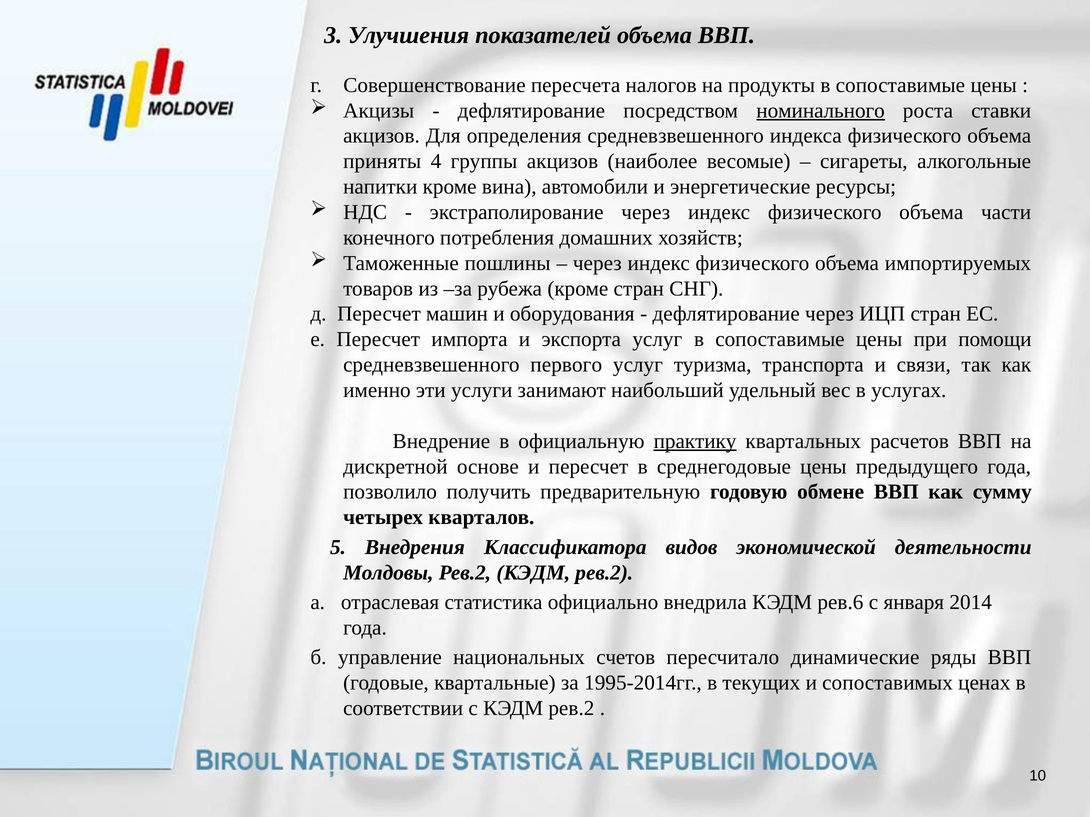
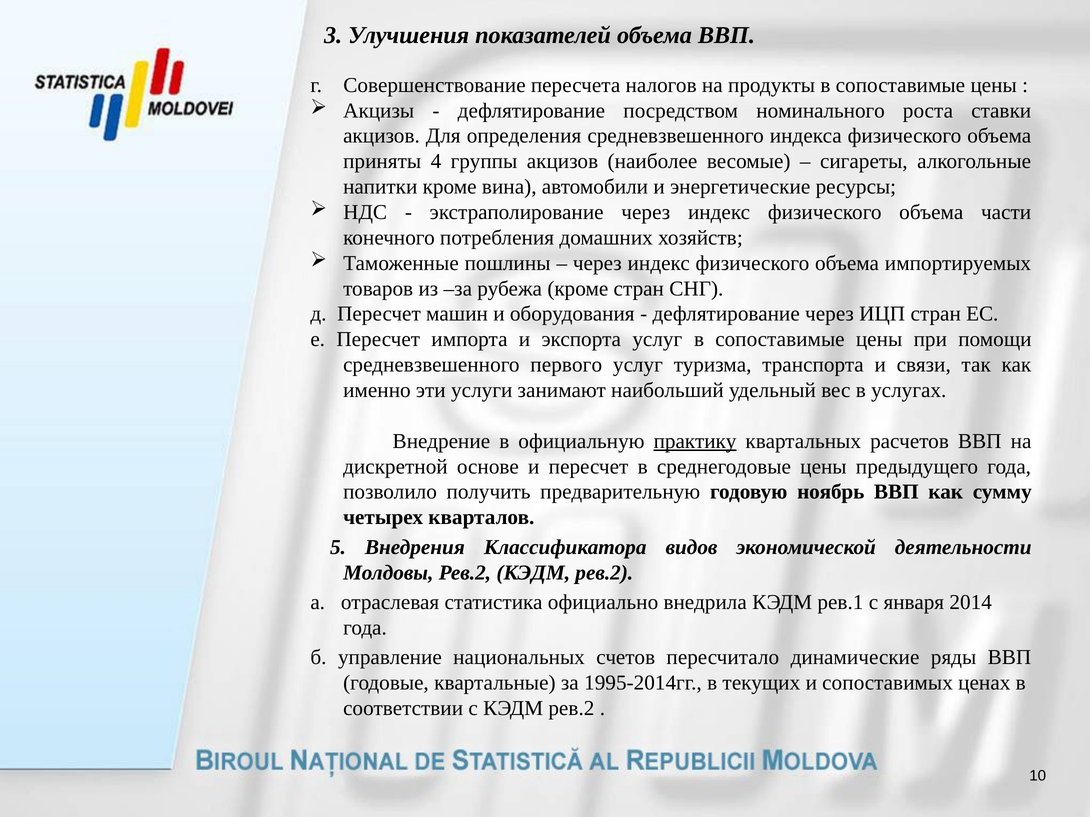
номинального underline: present -> none (821, 111)
обмене: обмене -> ноябрь (831, 492)
рев.6: рев.6 -> рев.1 (840, 603)
